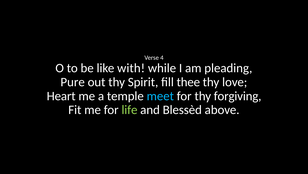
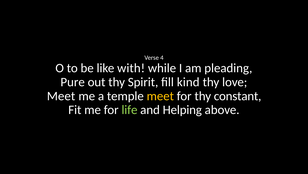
thee: thee -> kind (188, 82)
Heart: Heart -> Meet (61, 96)
meet colour: light blue -> yellow (160, 96)
forgiving: forgiving -> constant (238, 96)
Blessèd: Blessèd -> Helping (182, 109)
